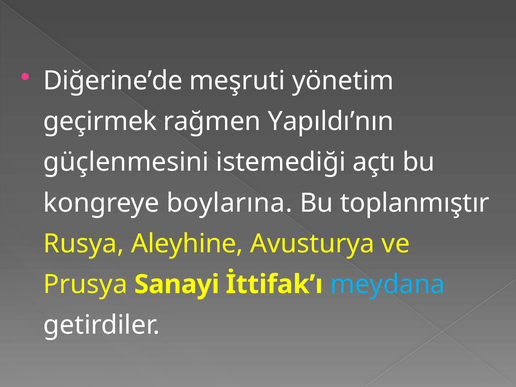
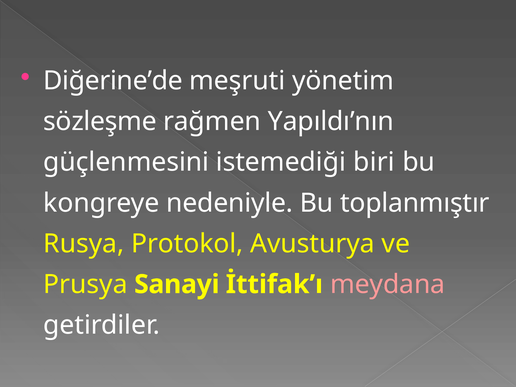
geçirmek: geçirmek -> sözleşme (100, 122)
açtı: açtı -> biri (374, 162)
boylarına: boylarına -> nedeniyle (230, 203)
Aleyhine: Aleyhine -> Protokol (187, 244)
meydana colour: light blue -> pink (388, 284)
